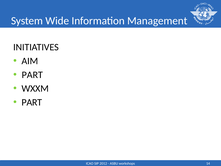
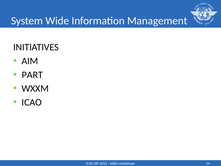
PART: PART -> ICAO (32, 102)
